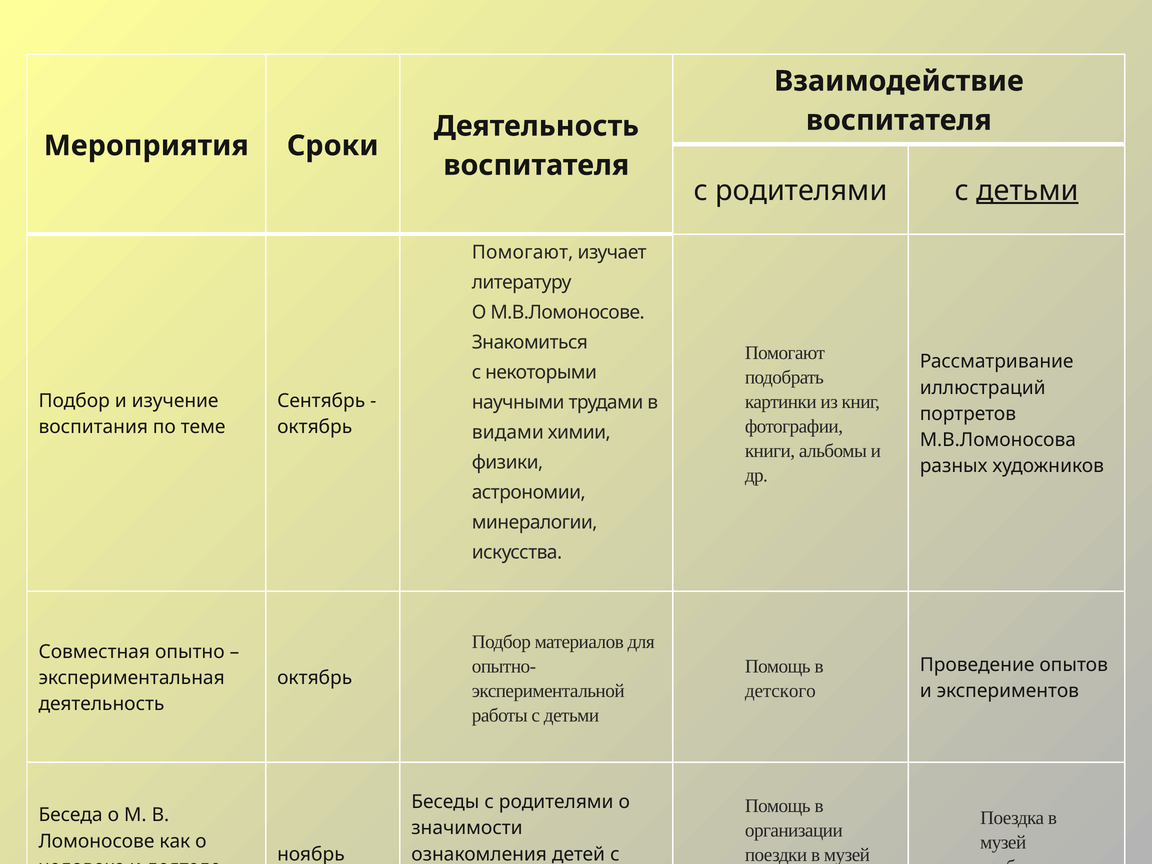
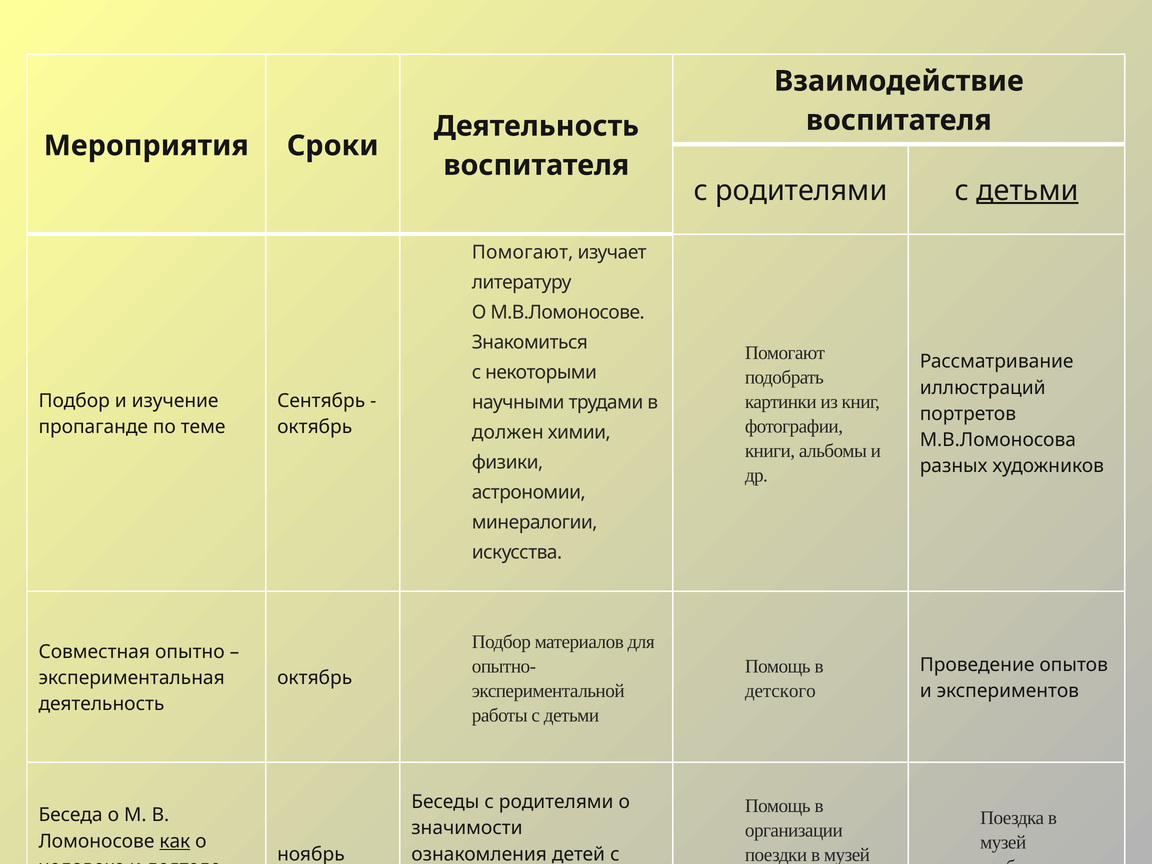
воспитания: воспитания -> пропаганде (93, 427)
видами: видами -> должен (508, 432)
как underline: none -> present (175, 841)
